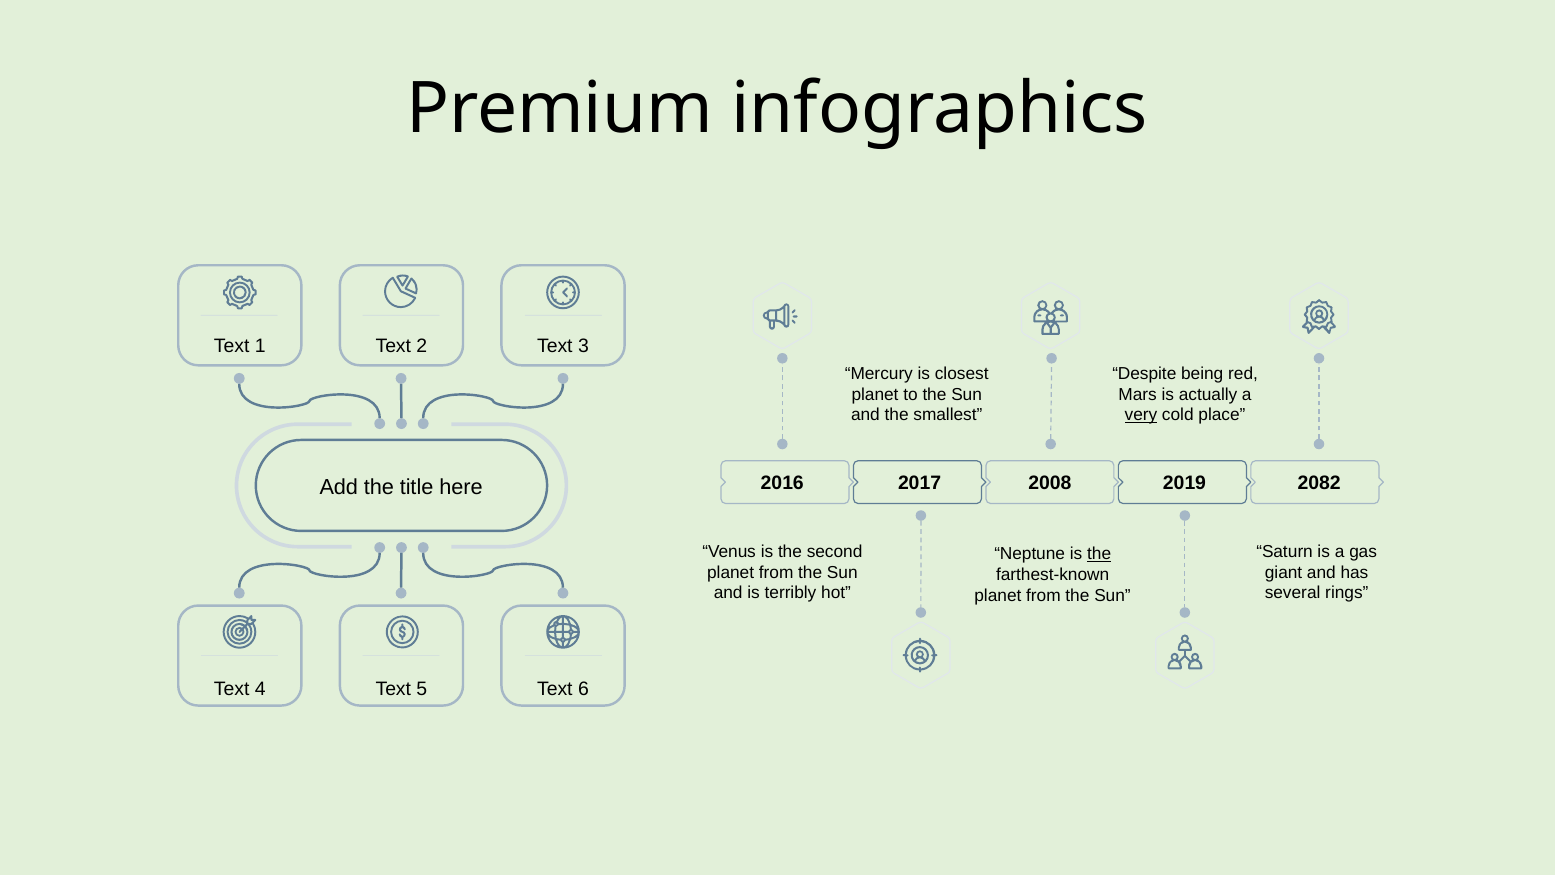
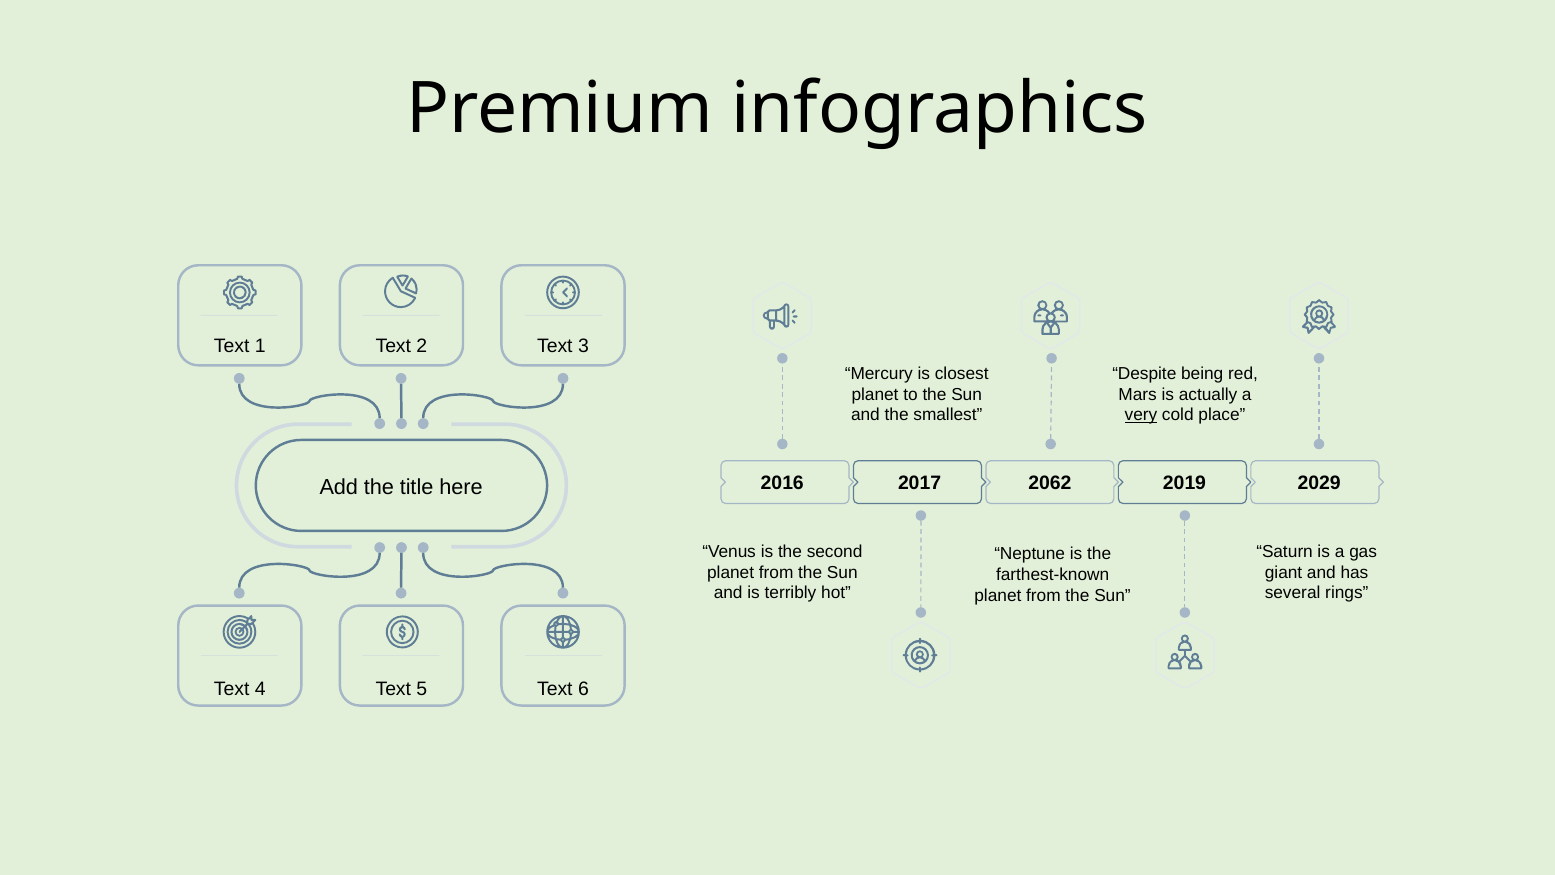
2008: 2008 -> 2062 (1050, 483)
2082: 2082 -> 2029 (1319, 483)
the underline: present -> none (1099, 554)
